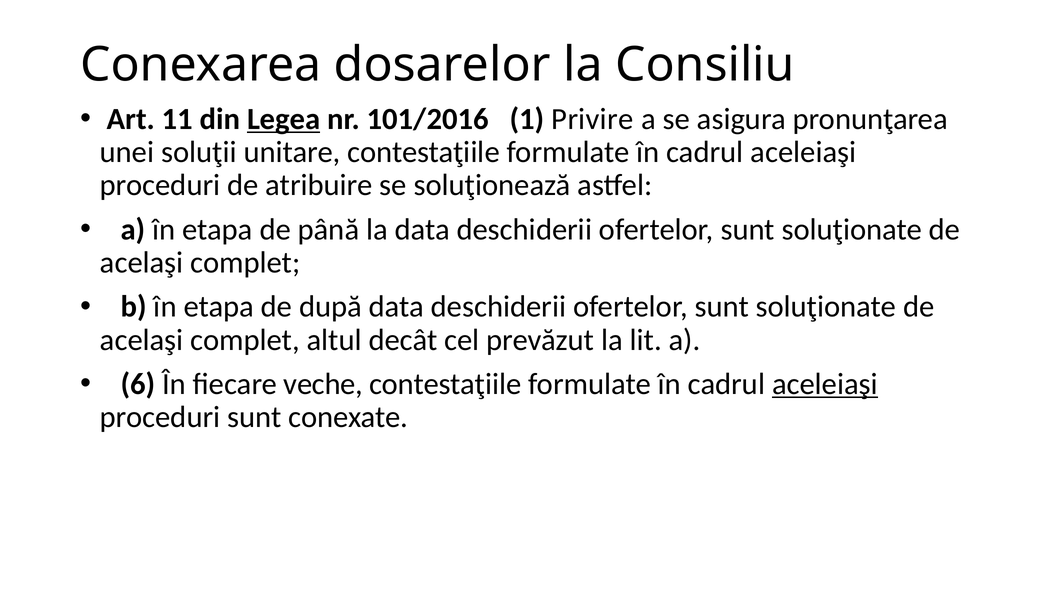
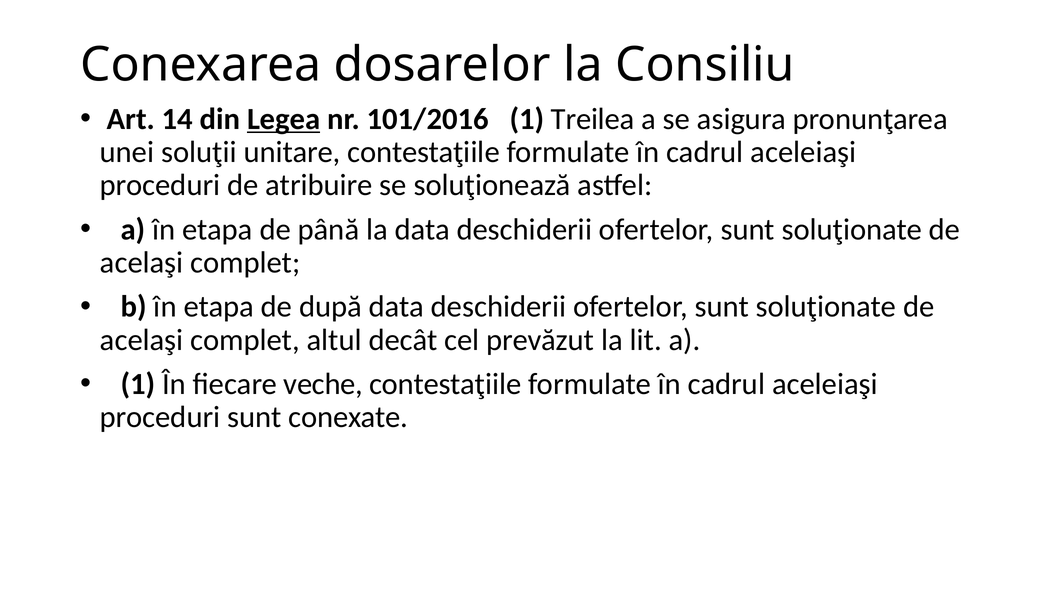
11: 11 -> 14 (177, 119)
Privire: Privire -> Treilea (593, 119)
6: 6 -> 1 (138, 384)
aceleiaşi underline: present -> none (825, 384)
